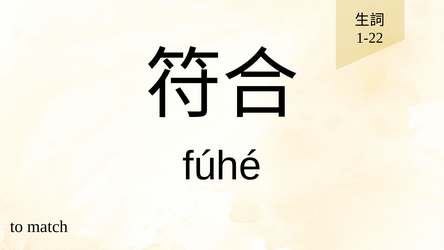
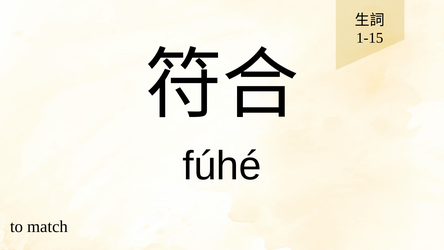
1-22: 1-22 -> 1-15 (370, 38)
